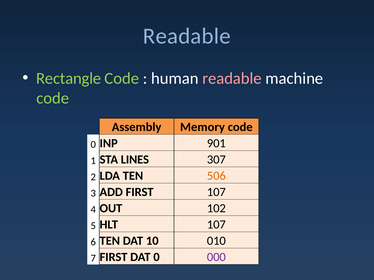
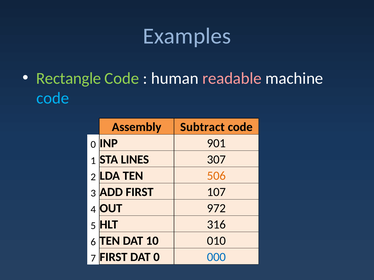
Readable: Readable -> Examples (187, 36)
code colour: light green -> light blue (53, 98)
Memory: Memory -> Subtract (202, 127)
102: 102 -> 972 (216, 209)
HLT 107: 107 -> 316 (216, 225)
000 colour: purple -> blue (216, 257)
